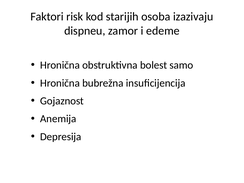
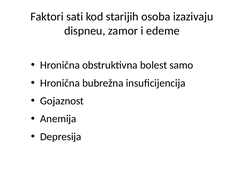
risk: risk -> sati (75, 16)
